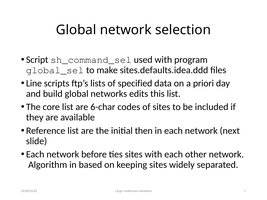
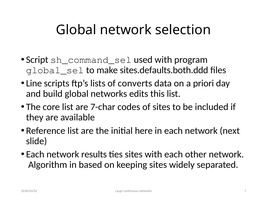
sites.defaults.idea.ddd: sites.defaults.idea.ddd -> sites.defaults.both.ddd (164, 70)
specified: specified -> converts (135, 83)
6-char: 6-char -> 7-char (103, 107)
then: then -> here (144, 131)
before: before -> results (94, 154)
